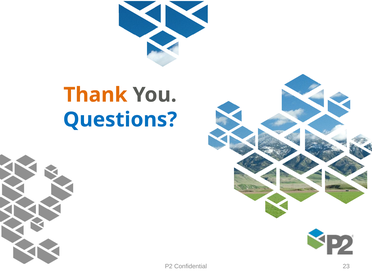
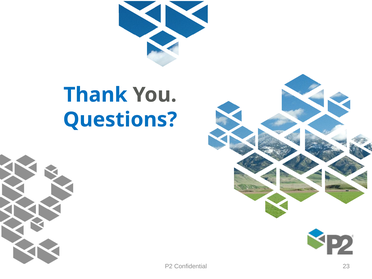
Thank colour: orange -> blue (95, 95)
